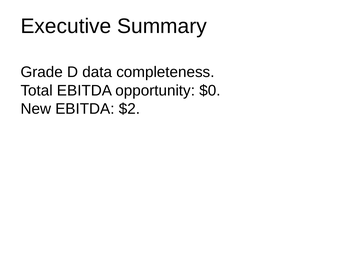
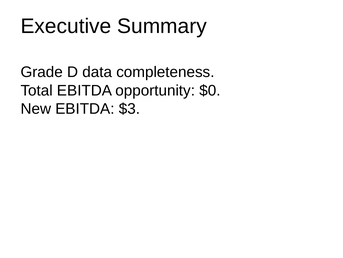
$2: $2 -> $3 (129, 109)
